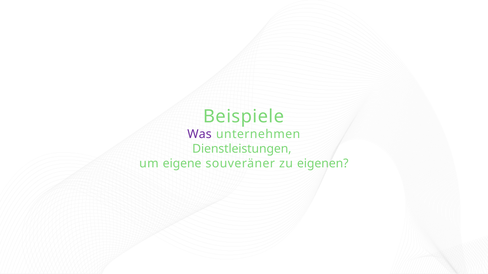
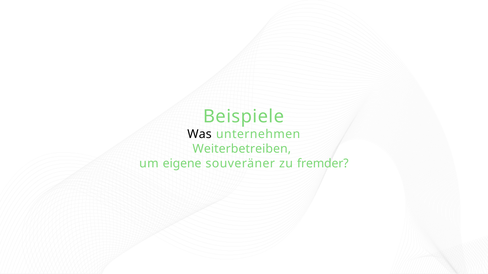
Was colour: purple -> black (199, 134)
Dienstleistungen: Dienstleistungen -> Weiterbetreiben (242, 149)
eigenen: eigenen -> fremder (323, 164)
